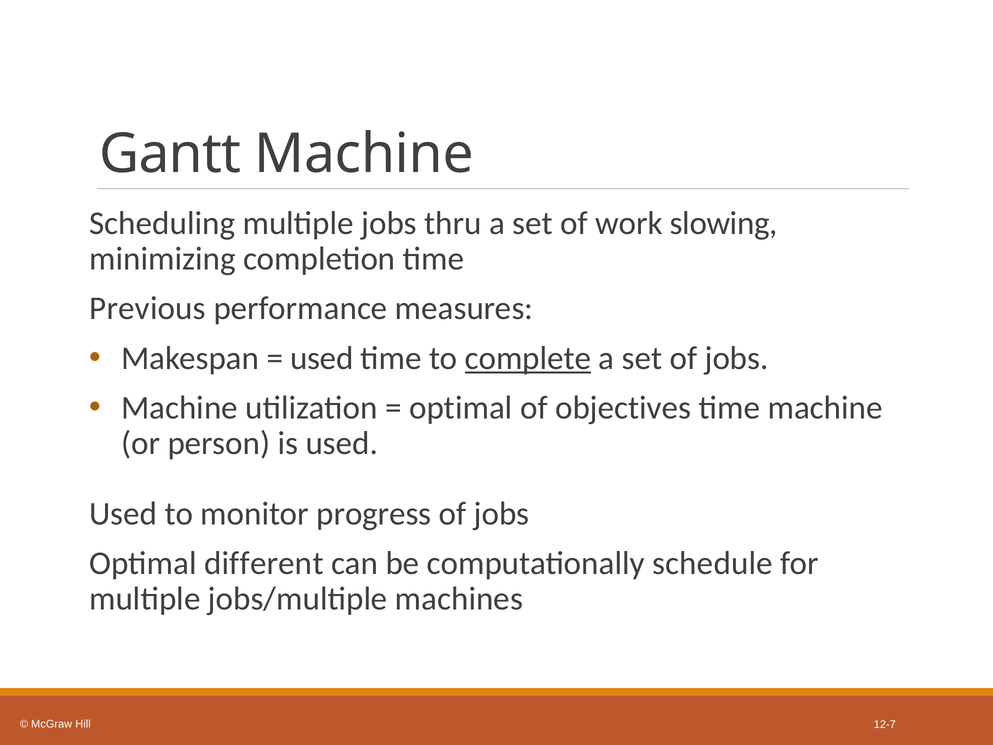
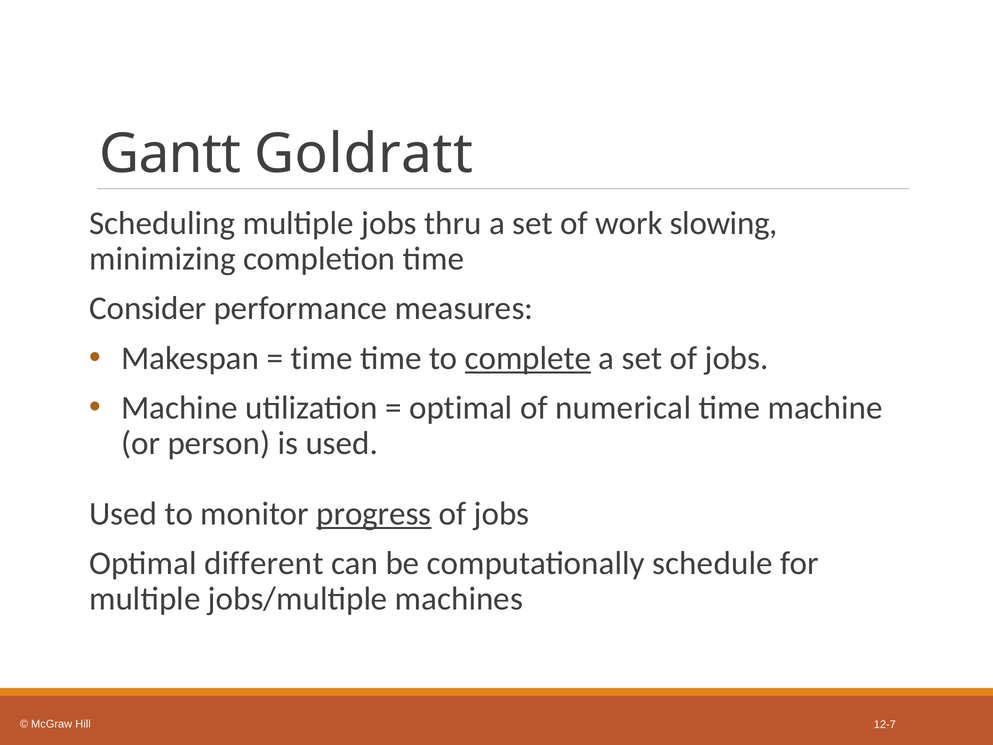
Gantt Machine: Machine -> Goldratt (364, 154)
Previous: Previous -> Consider (148, 308)
used: used -> time (322, 358)
objectives: objectives -> numerical (623, 408)
progress underline: none -> present (374, 514)
